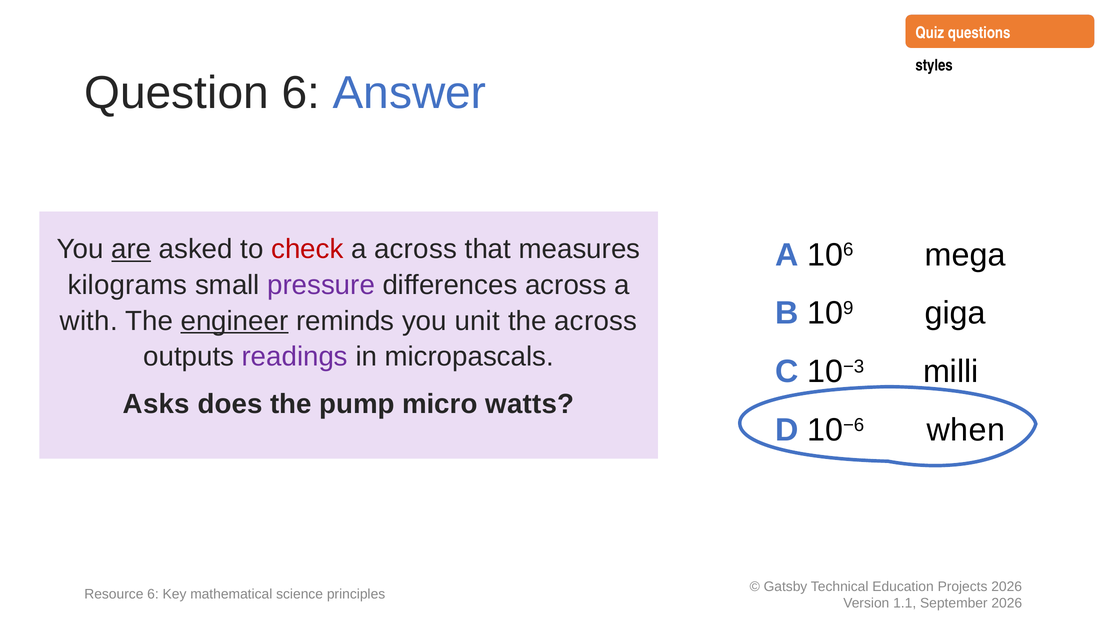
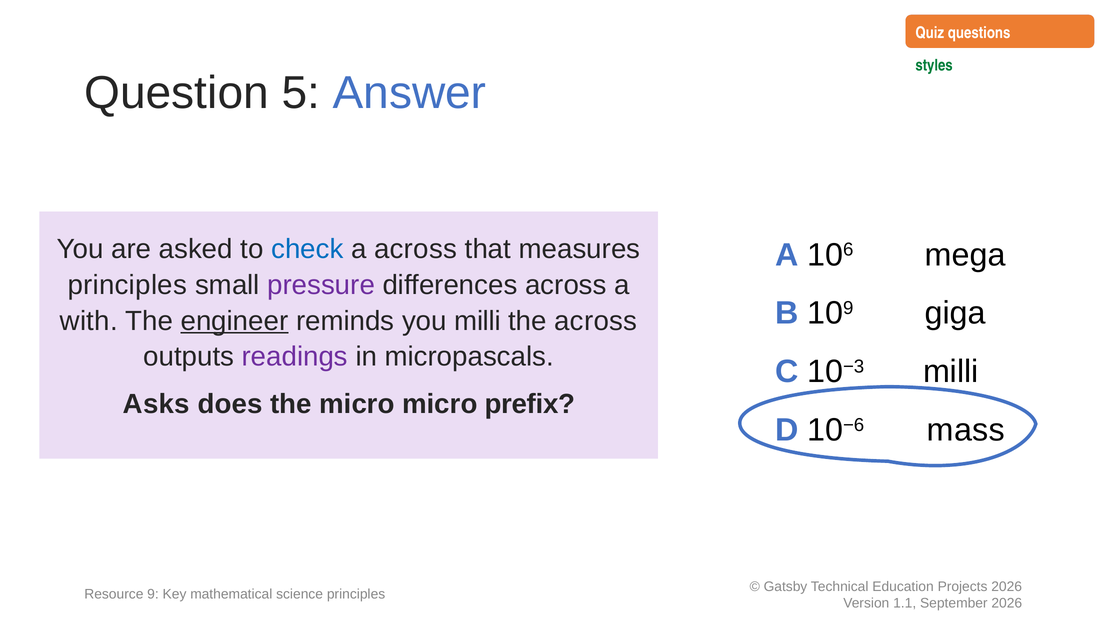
styles colour: black -> green (934, 65)
Question 6: 6 -> 5 (301, 93)
are underline: present -> none (131, 249)
check colour: red -> blue (307, 249)
kilograms: kilograms -> principles (127, 285)
you unit: unit -> milli (478, 321)
the pump: pump -> micro (357, 404)
watts: watts -> prefix (530, 404)
when: when -> mass (966, 430)
Resource 6: 6 -> 9 (153, 594)
